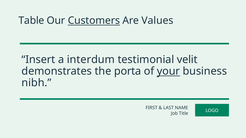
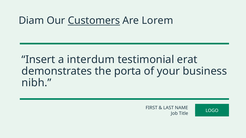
Table: Table -> Diam (31, 21)
Values: Values -> Lorem (157, 21)
velit: velit -> erat (187, 60)
your underline: present -> none (168, 71)
